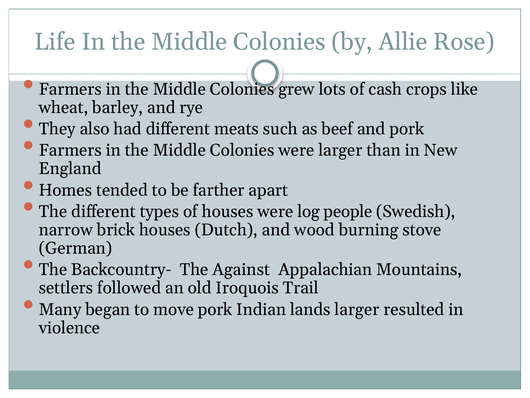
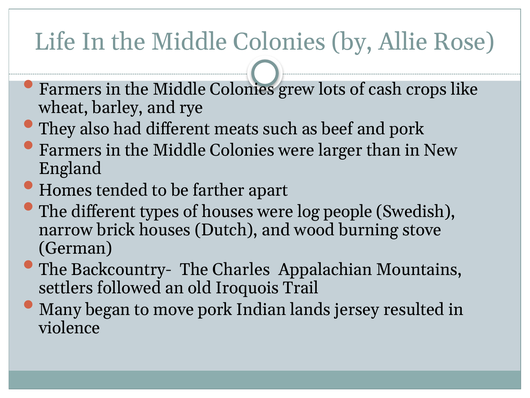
Against: Against -> Charles (241, 269)
lands larger: larger -> jersey (357, 309)
